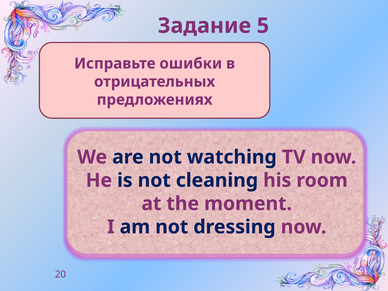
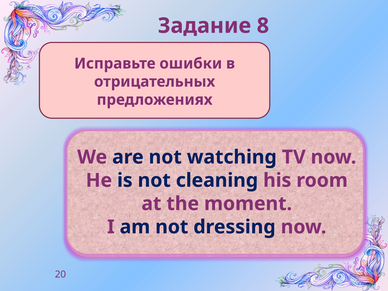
5: 5 -> 8 (263, 26)
